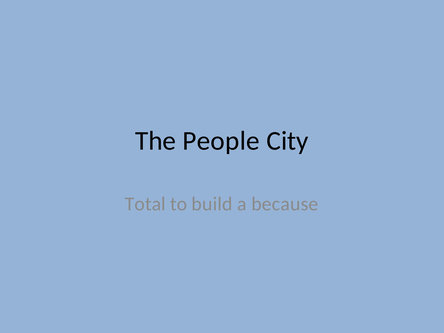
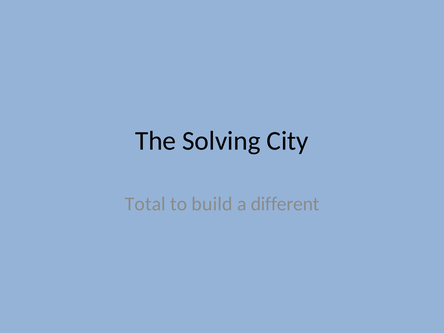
People: People -> Solving (221, 141)
because: because -> different (285, 204)
